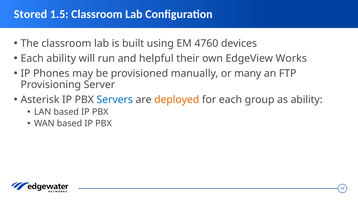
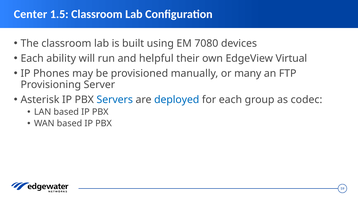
Stored: Stored -> Center (31, 14)
4760: 4760 -> 7080 (206, 44)
Works: Works -> Virtual (291, 59)
deployed colour: orange -> blue (177, 100)
as ability: ability -> codec (306, 100)
